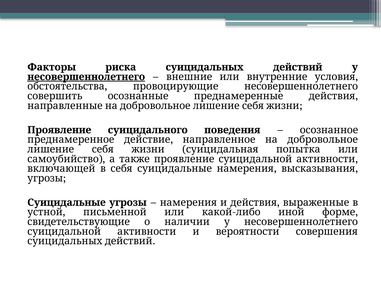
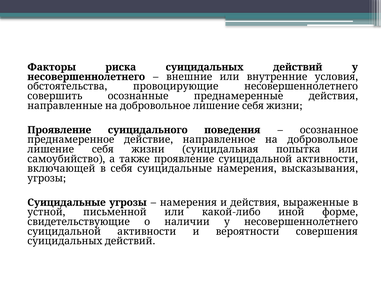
несовершеннолетнего underline: present -> none (86, 77)
